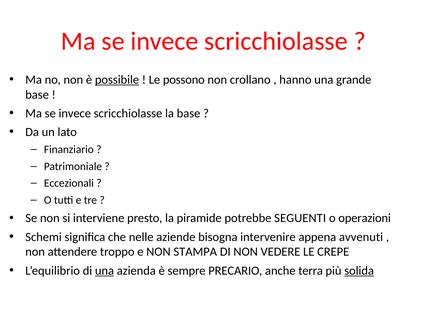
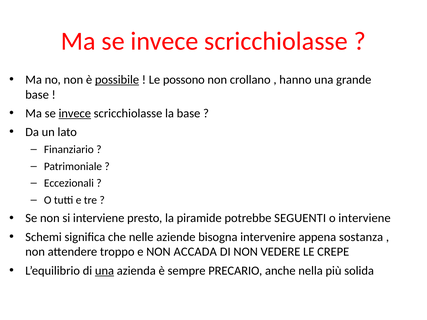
invece underline: none -> present (75, 113)
o operazioni: operazioni -> interviene (365, 218)
avvenuti: avvenuti -> sostanza (361, 237)
STAMPA: STAMPA -> ACCADA (195, 252)
terra: terra -> nella (311, 271)
solida underline: present -> none (359, 271)
